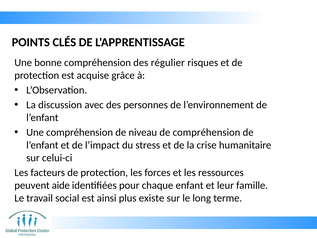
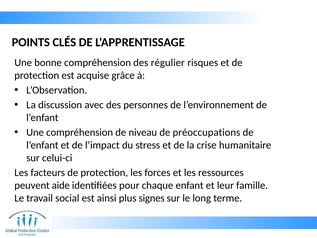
de compréhension: compréhension -> préoccupations (206, 132)
existe: existe -> signes (152, 198)
